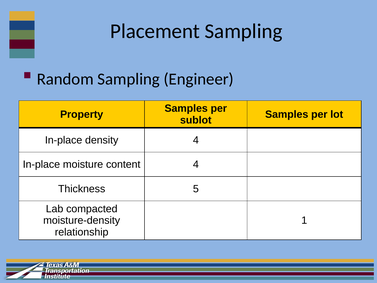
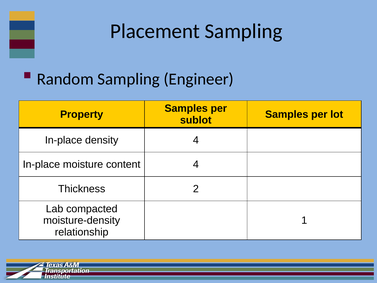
5: 5 -> 2 (196, 189)
